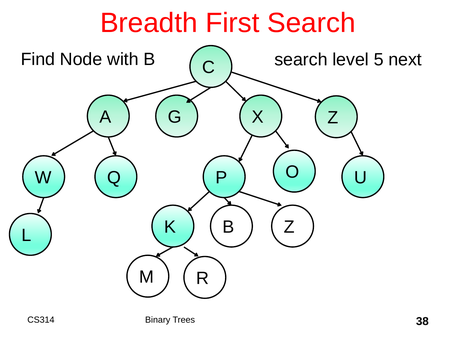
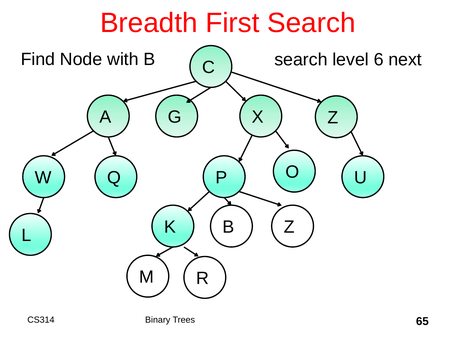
5: 5 -> 6 (379, 60)
38: 38 -> 65 (422, 322)
